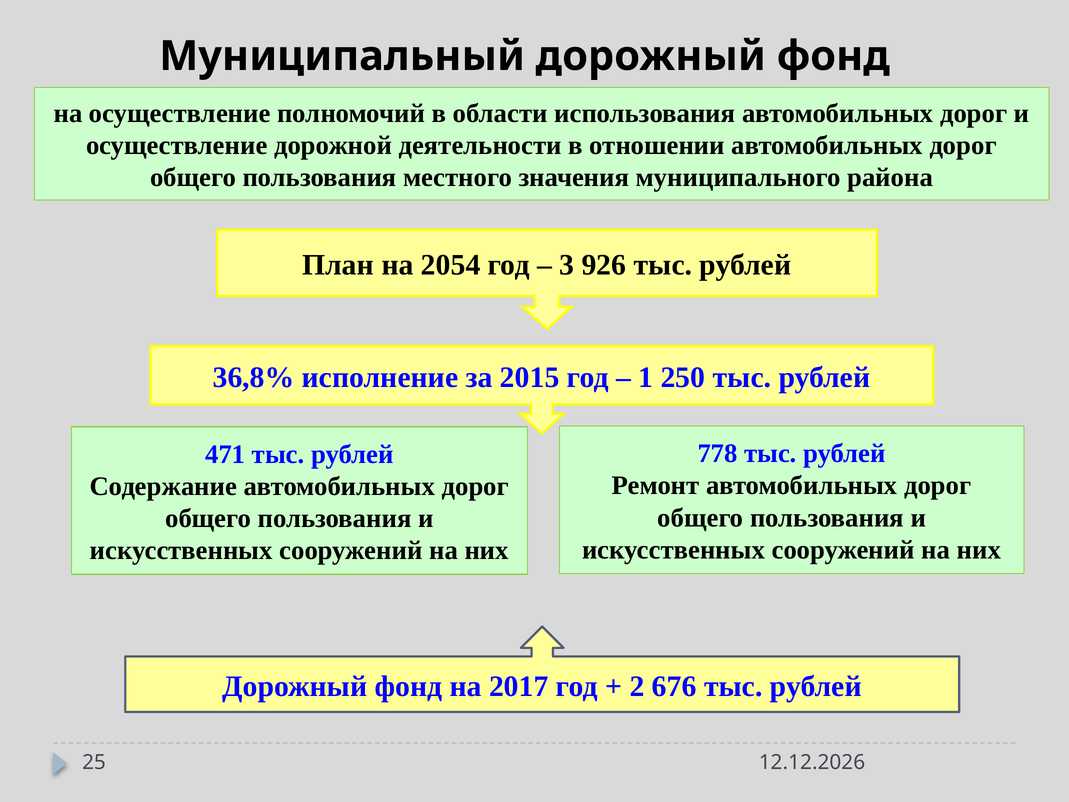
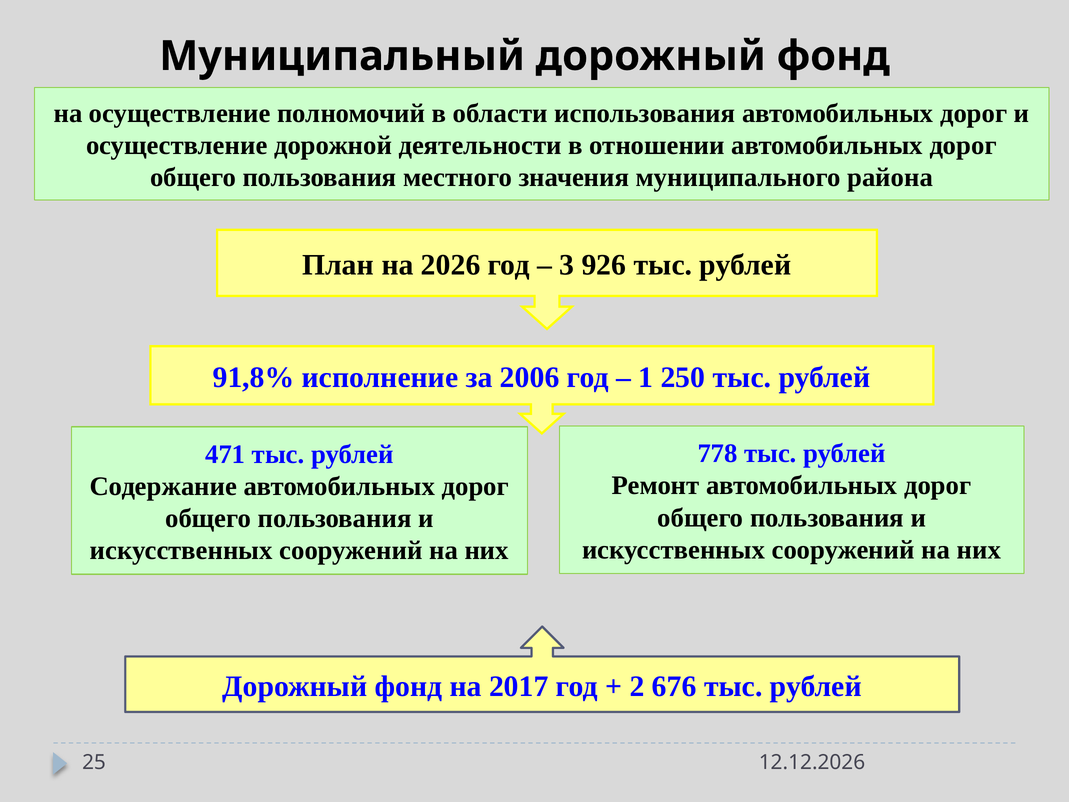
2054: 2054 -> 2026 (451, 265)
36,8%: 36,8% -> 91,8% (254, 377)
2015: 2015 -> 2006 (530, 377)
